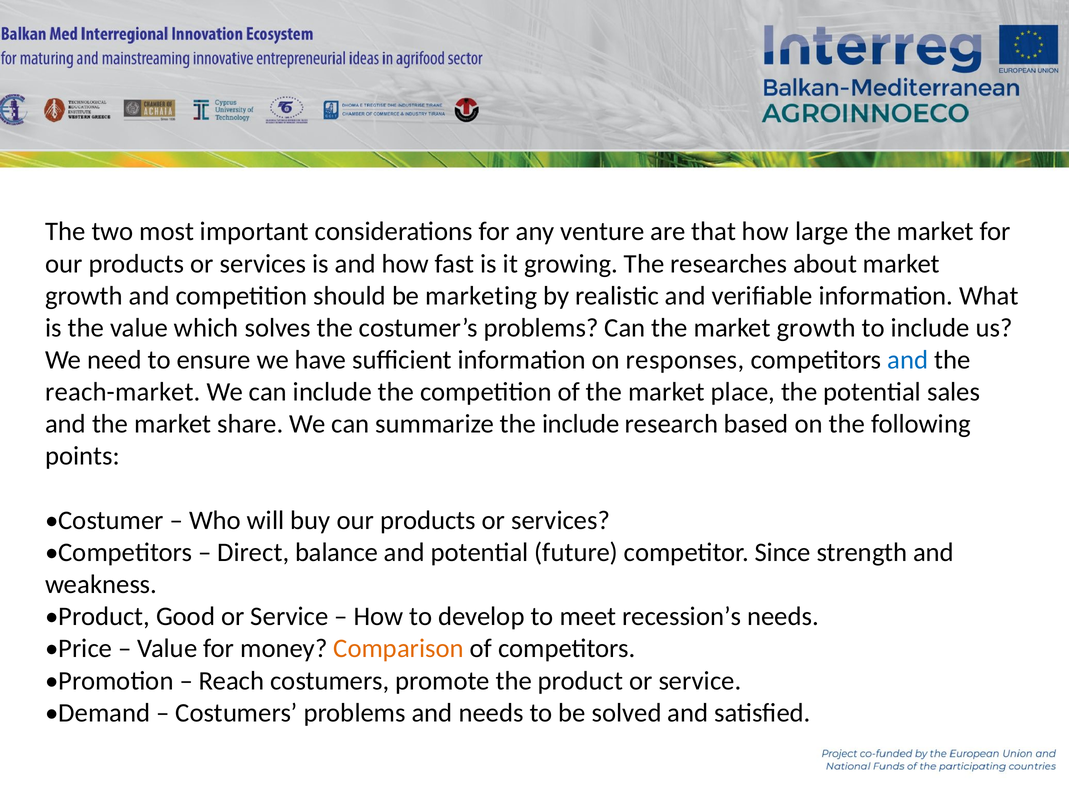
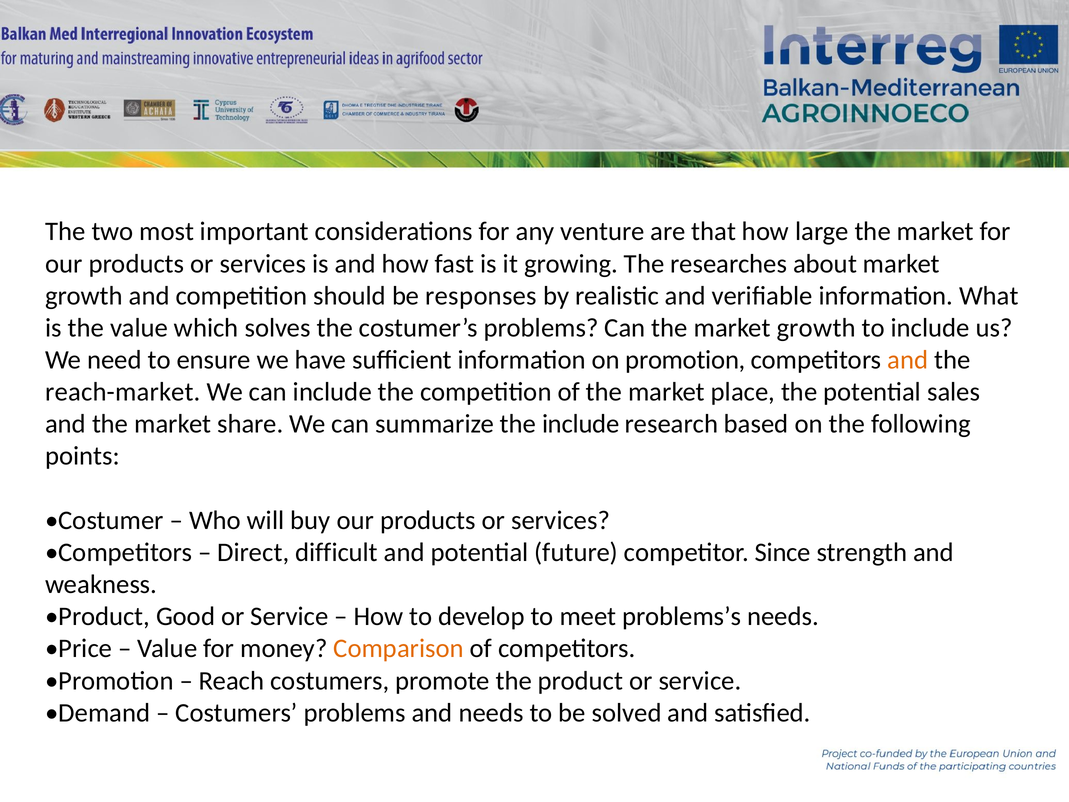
marketing: marketing -> responses (481, 296)
on responses: responses -> promotion (685, 360)
and colour: blue -> orange (908, 360)
balance: balance -> difficult (337, 552)
recession’s: recession’s -> problems’s (682, 616)
